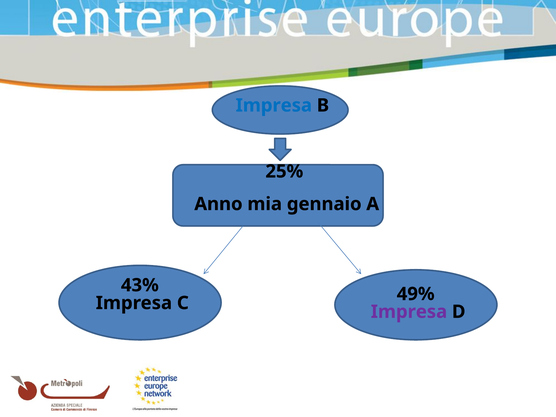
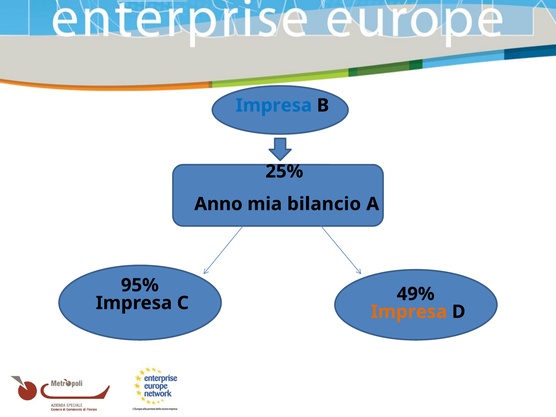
gennaio: gennaio -> bilancio (324, 204)
43%: 43% -> 95% (140, 285)
Impresa colour: purple -> orange (409, 312)
